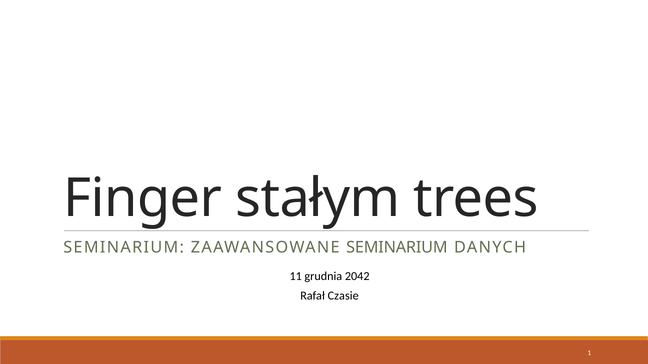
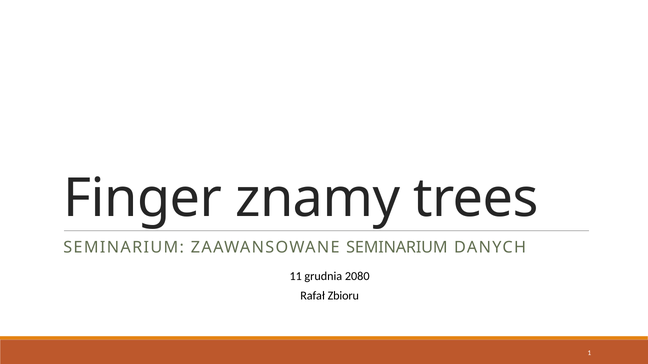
stałym: stałym -> znamy (318, 199)
2042: 2042 -> 2080 (357, 276)
Czasie: Czasie -> Zbioru (343, 296)
